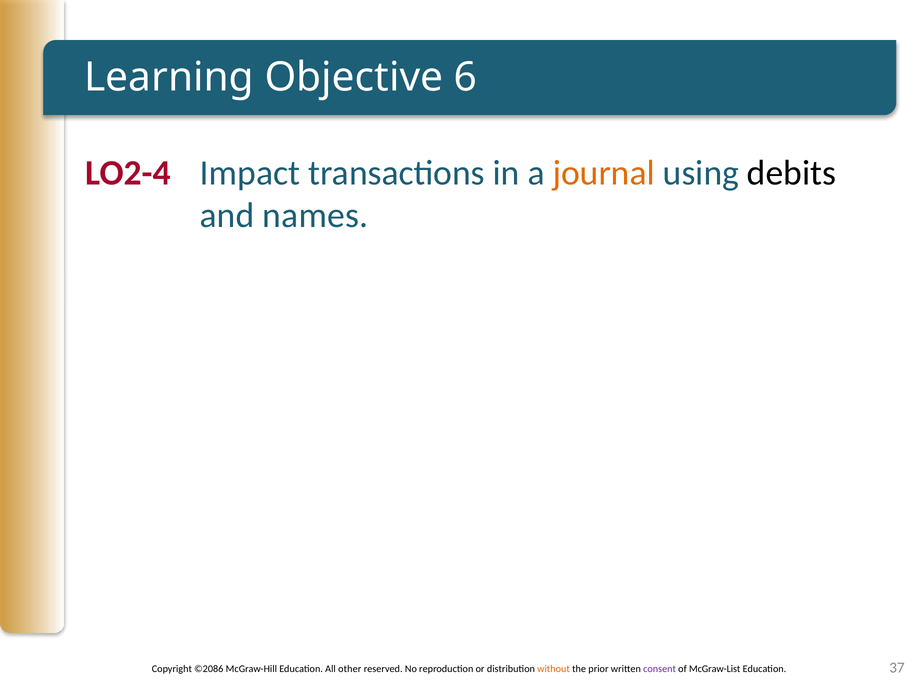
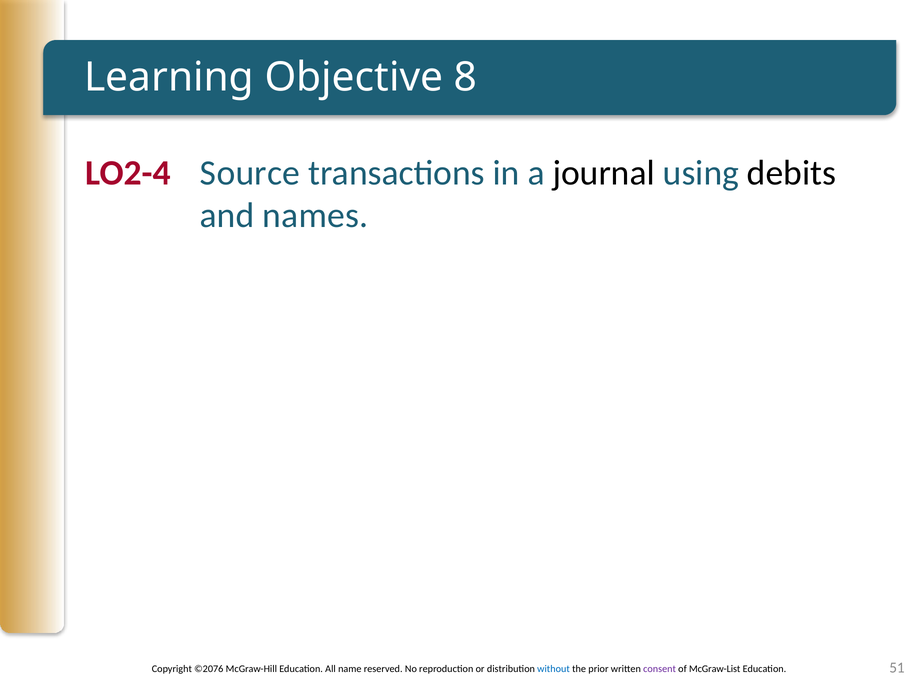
6: 6 -> 8 (465, 77)
Impact: Impact -> Source (250, 173)
journal colour: orange -> black (604, 173)
©2086: ©2086 -> ©2076 (209, 669)
other: other -> name (350, 669)
without colour: orange -> blue (554, 669)
37: 37 -> 51 (897, 667)
